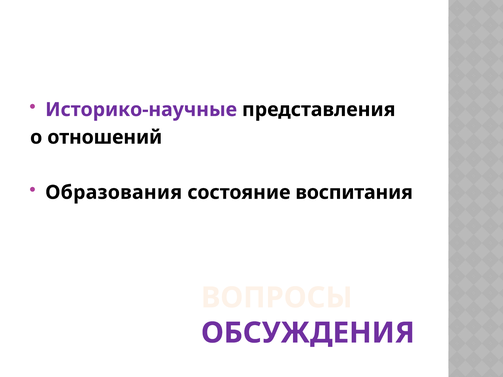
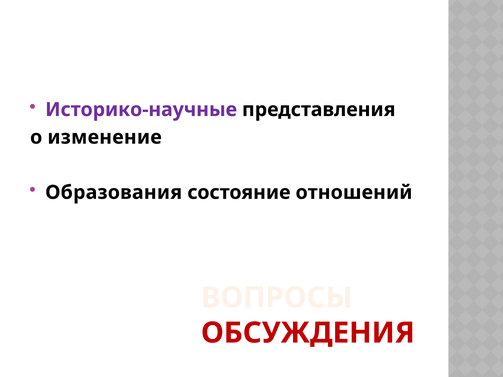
отношений: отношений -> изменение (105, 137)
воспитания: воспитания -> отношений (354, 193)
ОБСУЖДЕНИЯ colour: purple -> red (308, 333)
